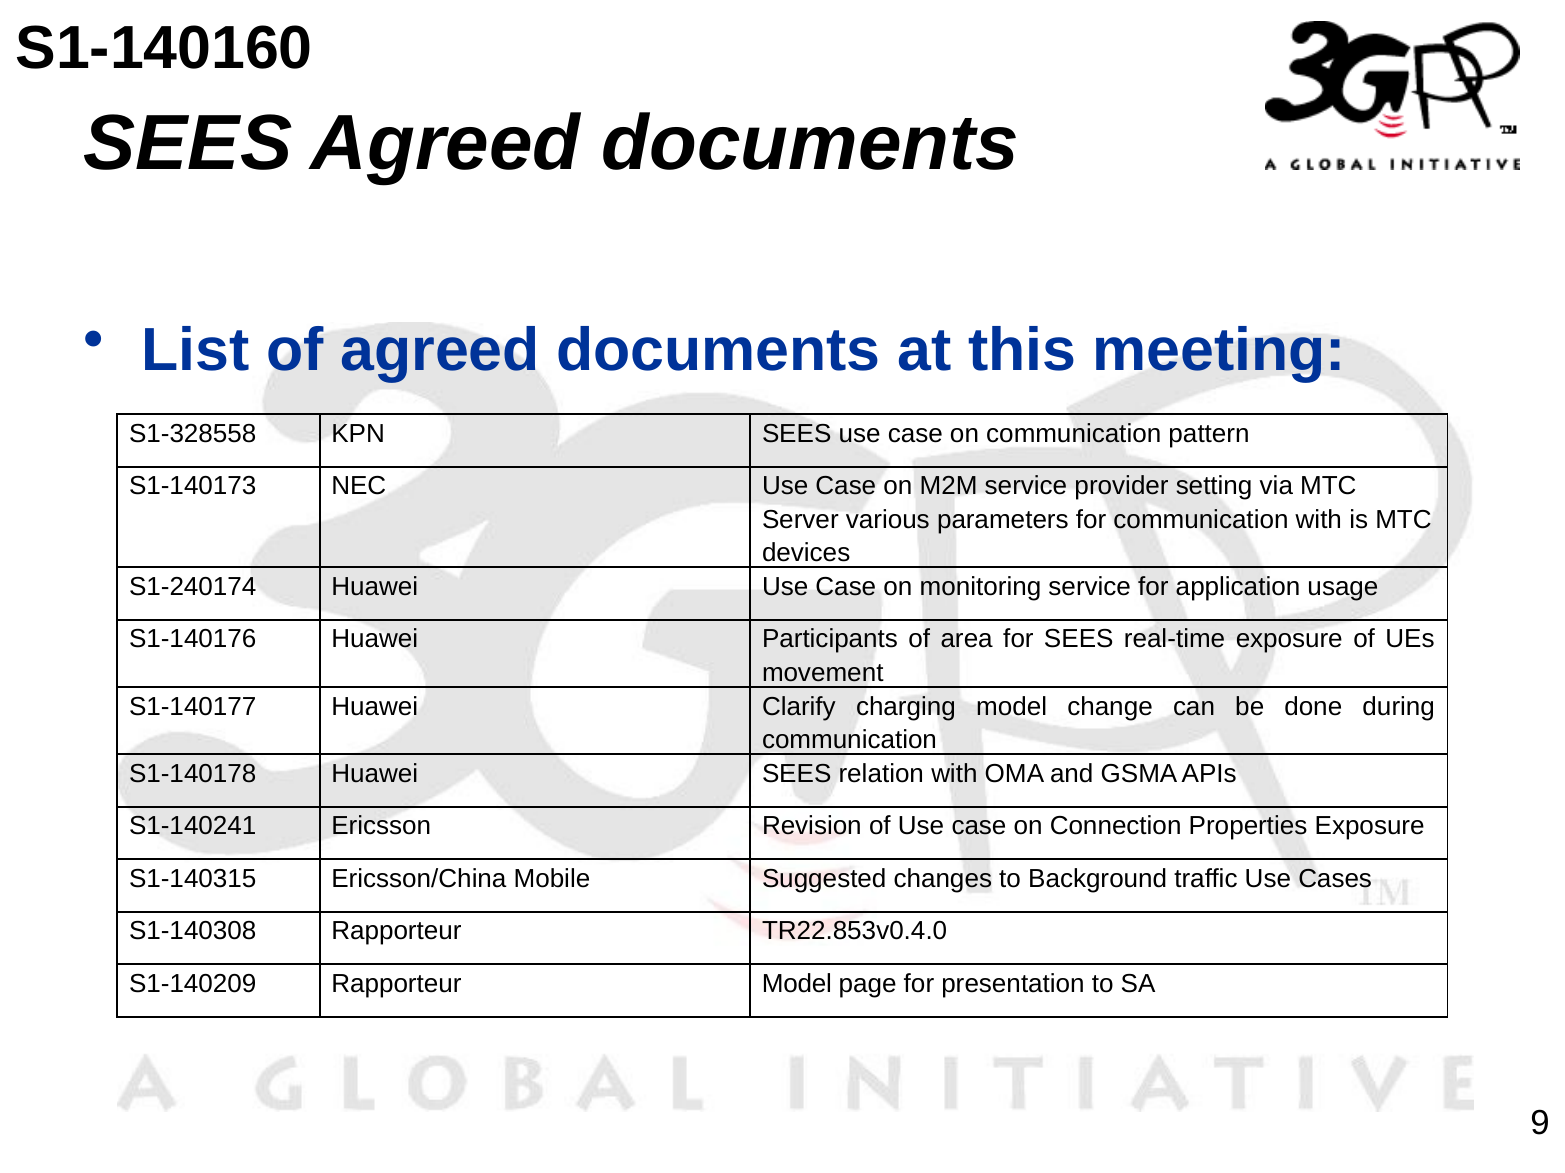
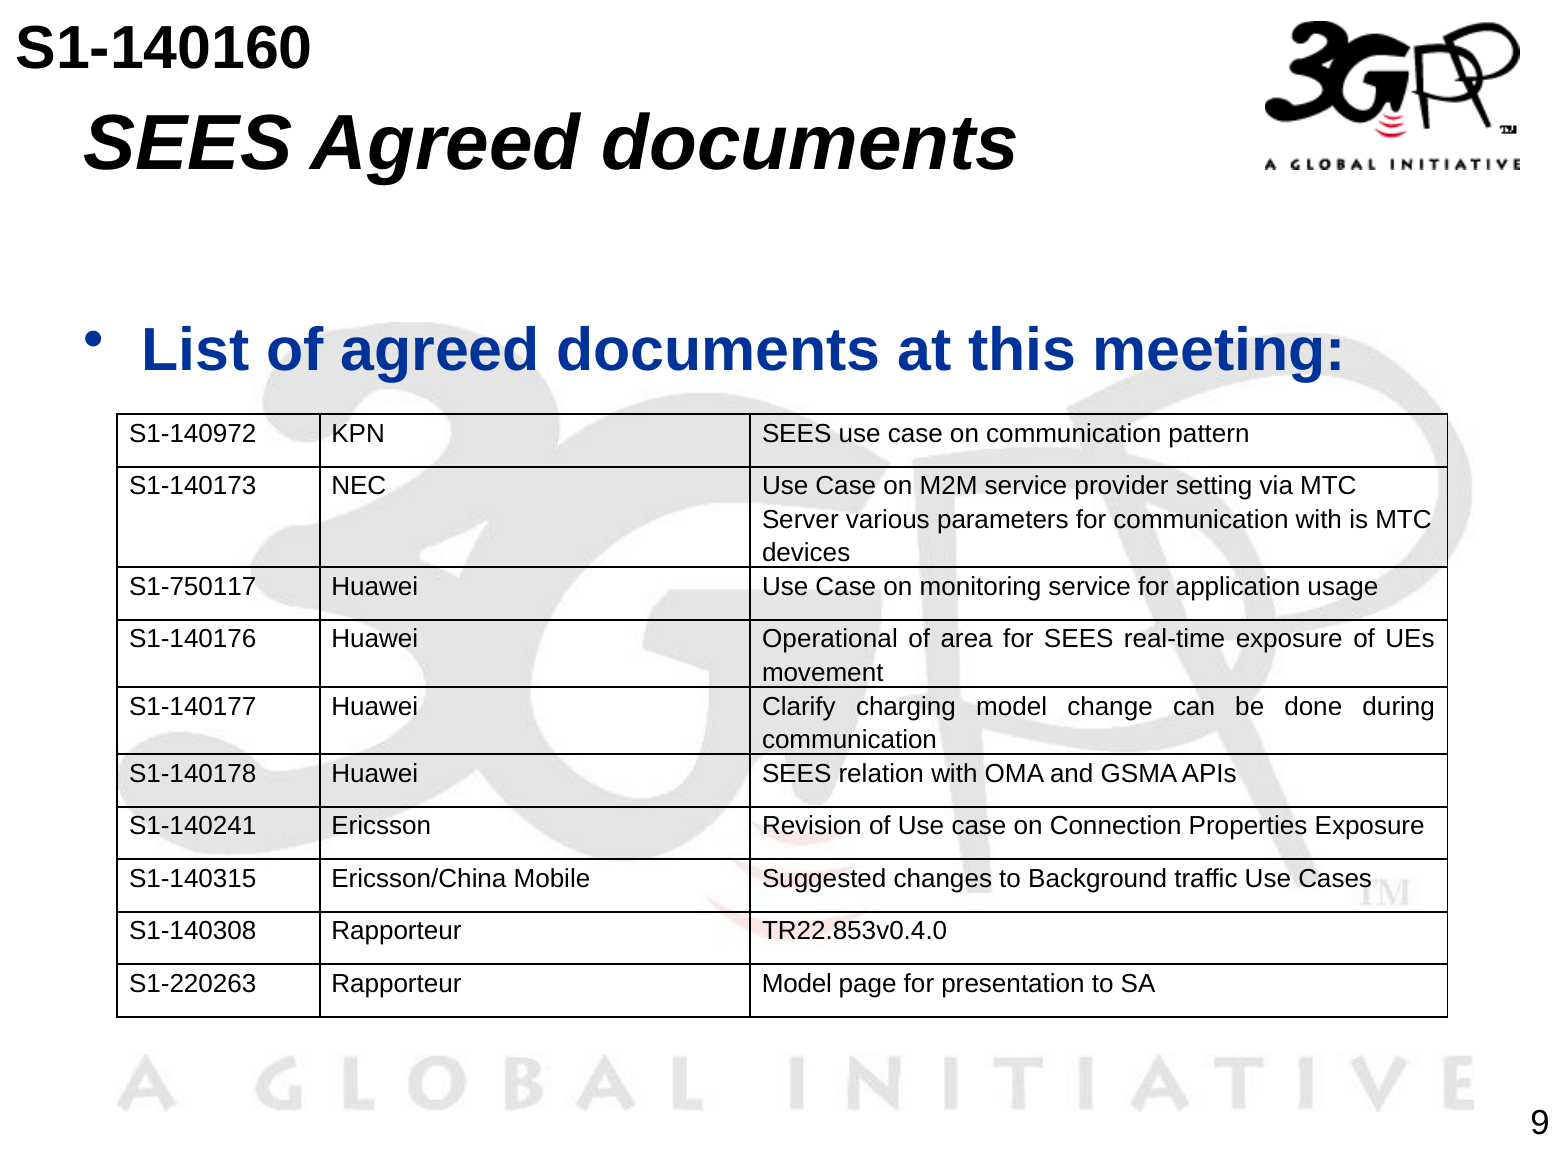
S1-328558: S1-328558 -> S1-140972 (193, 434)
S1-240174: S1-240174 -> S1-750117 (193, 587)
Participants: Participants -> Operational (830, 640)
S1-140209: S1-140209 -> S1-220263 (193, 984)
